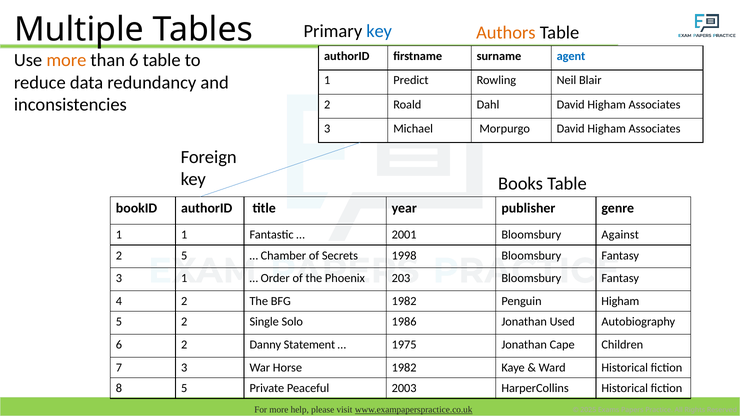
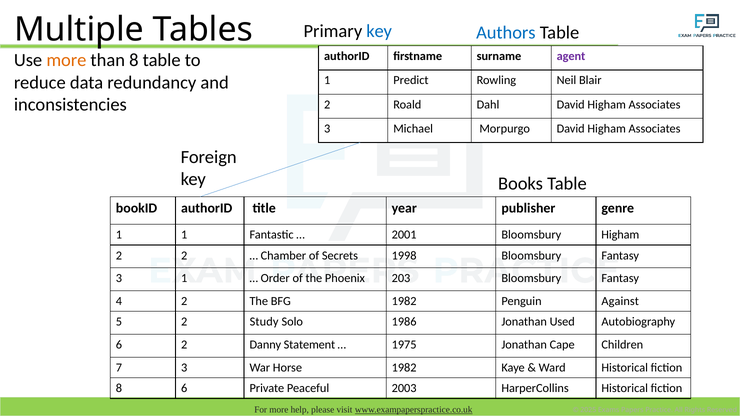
Authors colour: orange -> blue (506, 33)
agent colour: blue -> purple (571, 56)
than 6: 6 -> 8 (134, 60)
Bloomsbury Against: Against -> Higham (620, 235)
2 5: 5 -> 2 (184, 256)
Penguin Higham: Higham -> Against (620, 301)
Single: Single -> Study (264, 322)
8 5: 5 -> 6 (184, 389)
